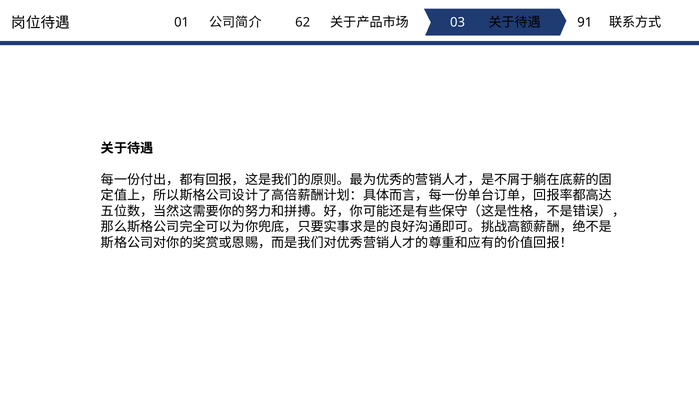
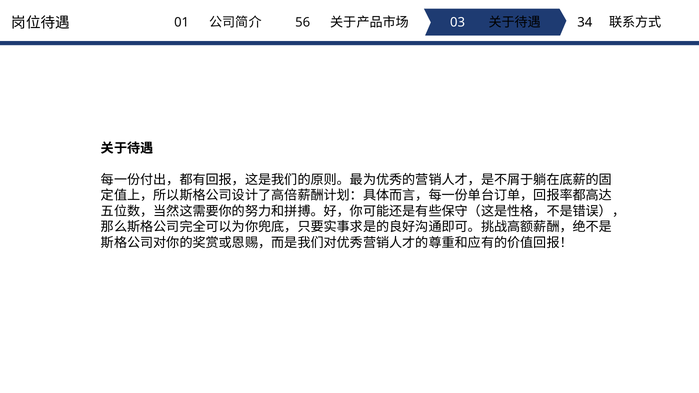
62: 62 -> 56 (303, 23)
91: 91 -> 34 (585, 23)
